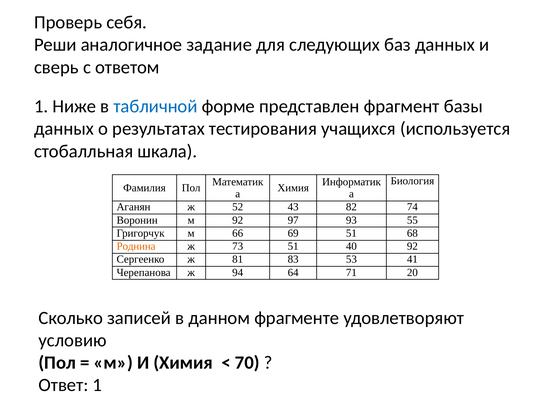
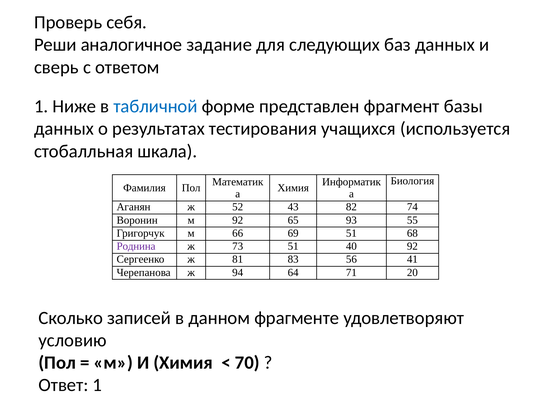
97: 97 -> 65 (293, 220)
Роднина colour: orange -> purple (136, 246)
53: 53 -> 56 (351, 259)
